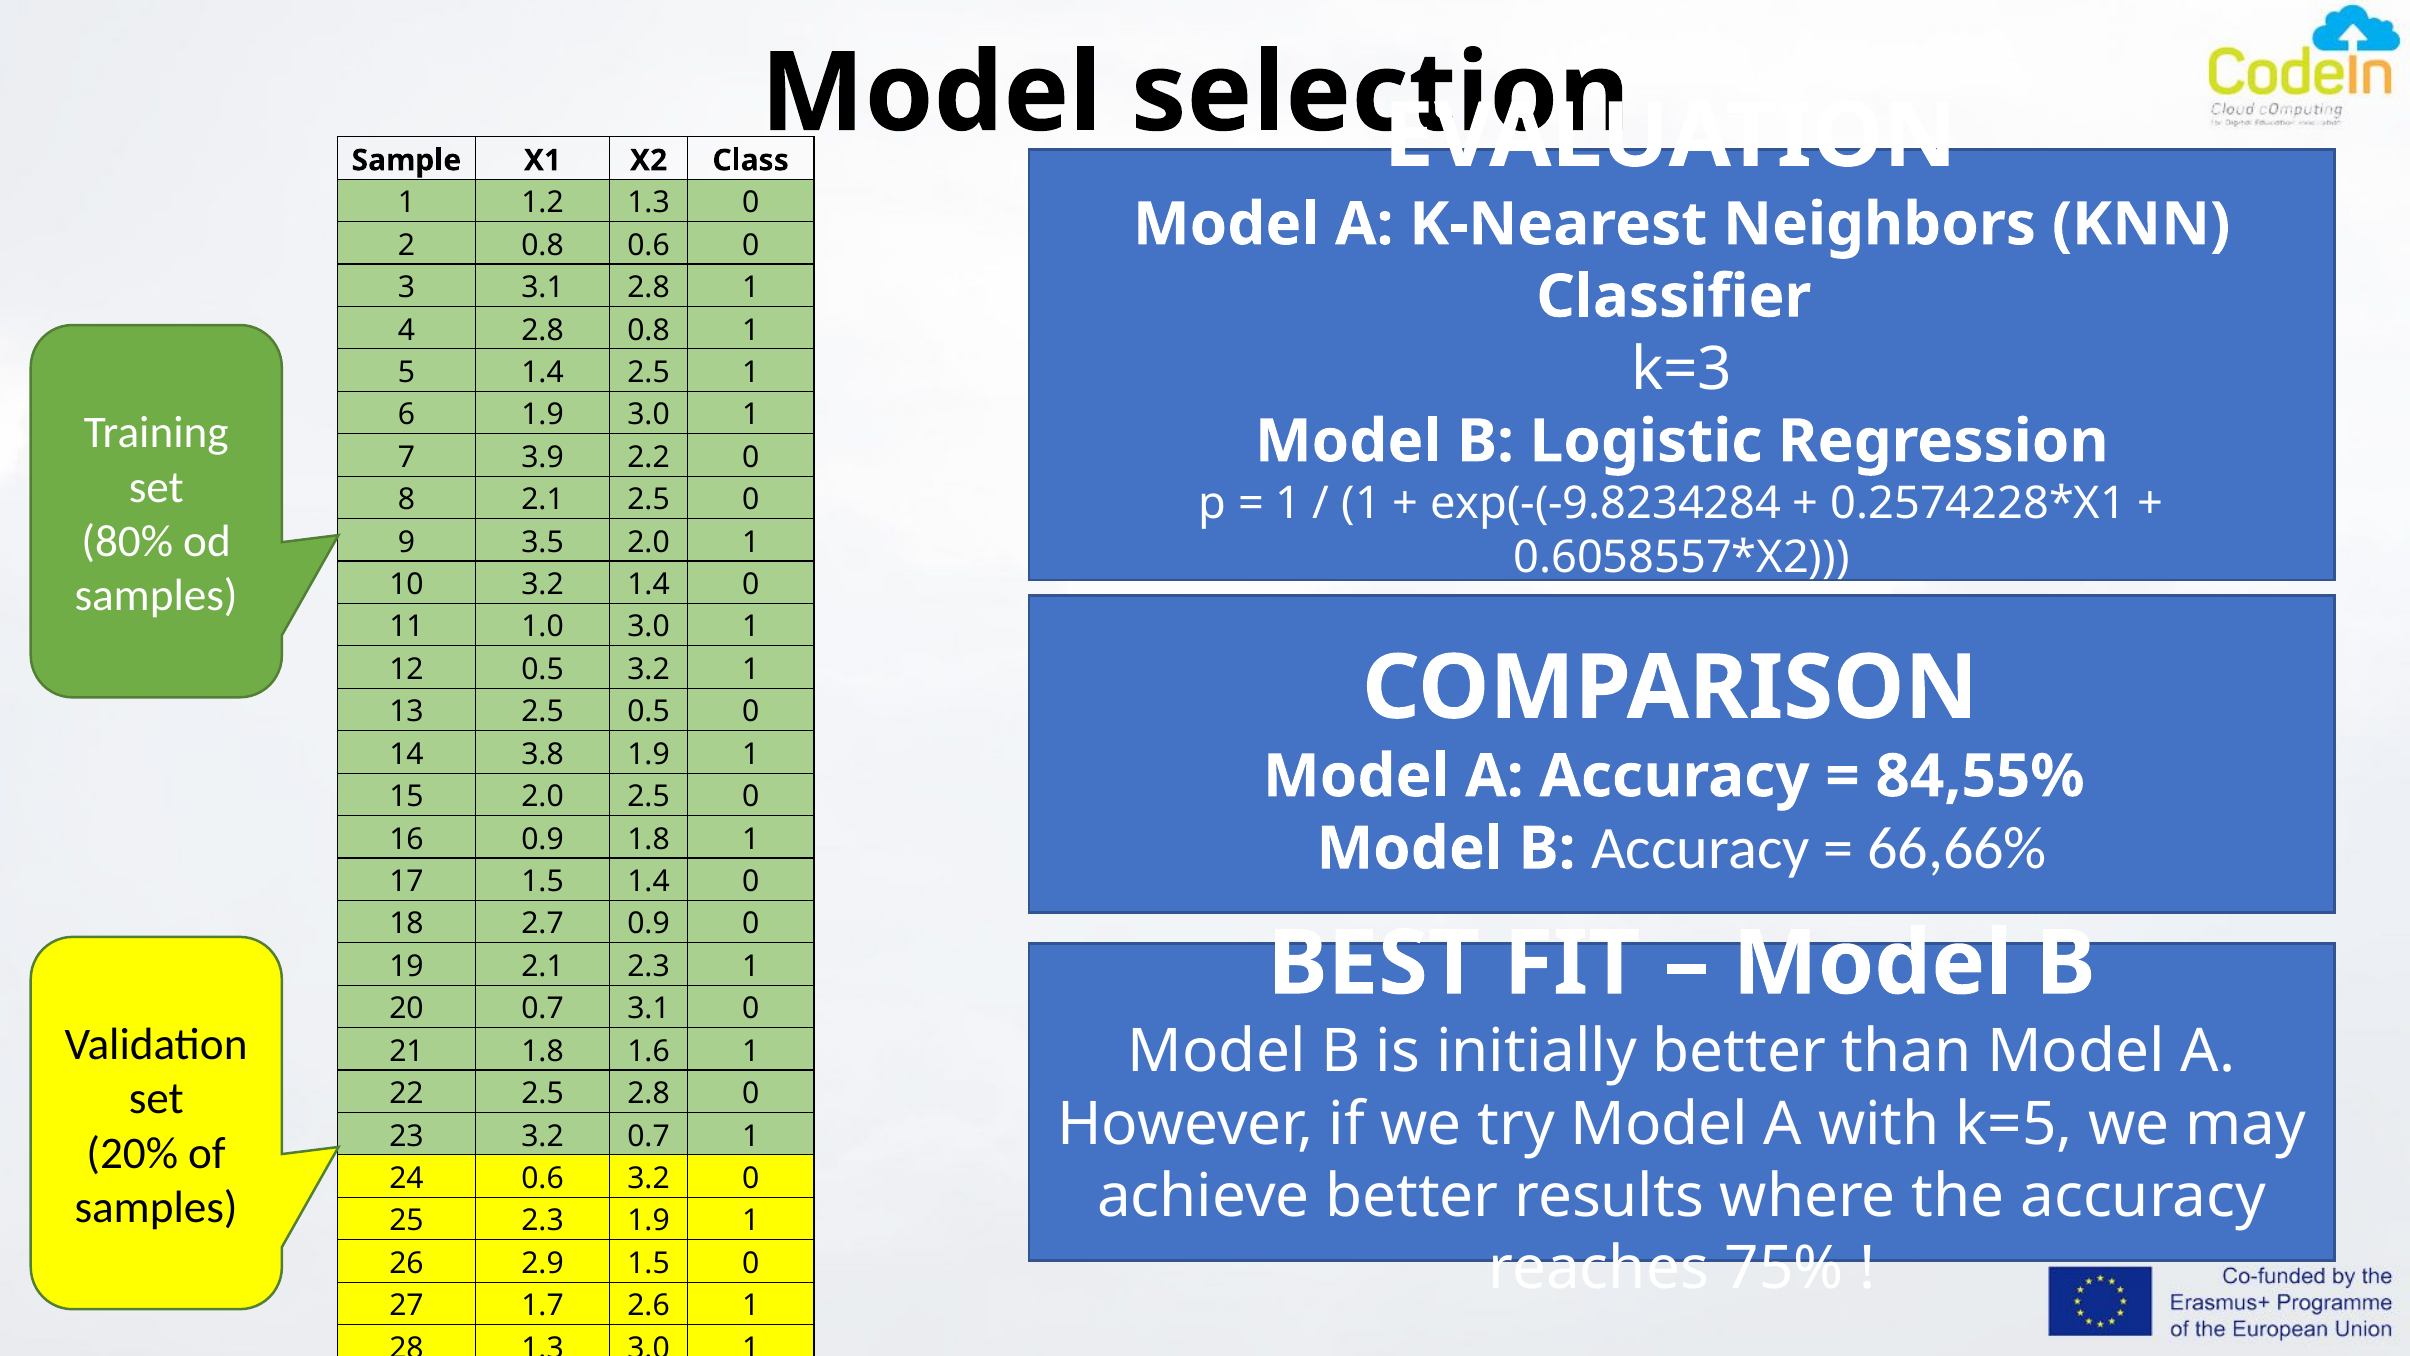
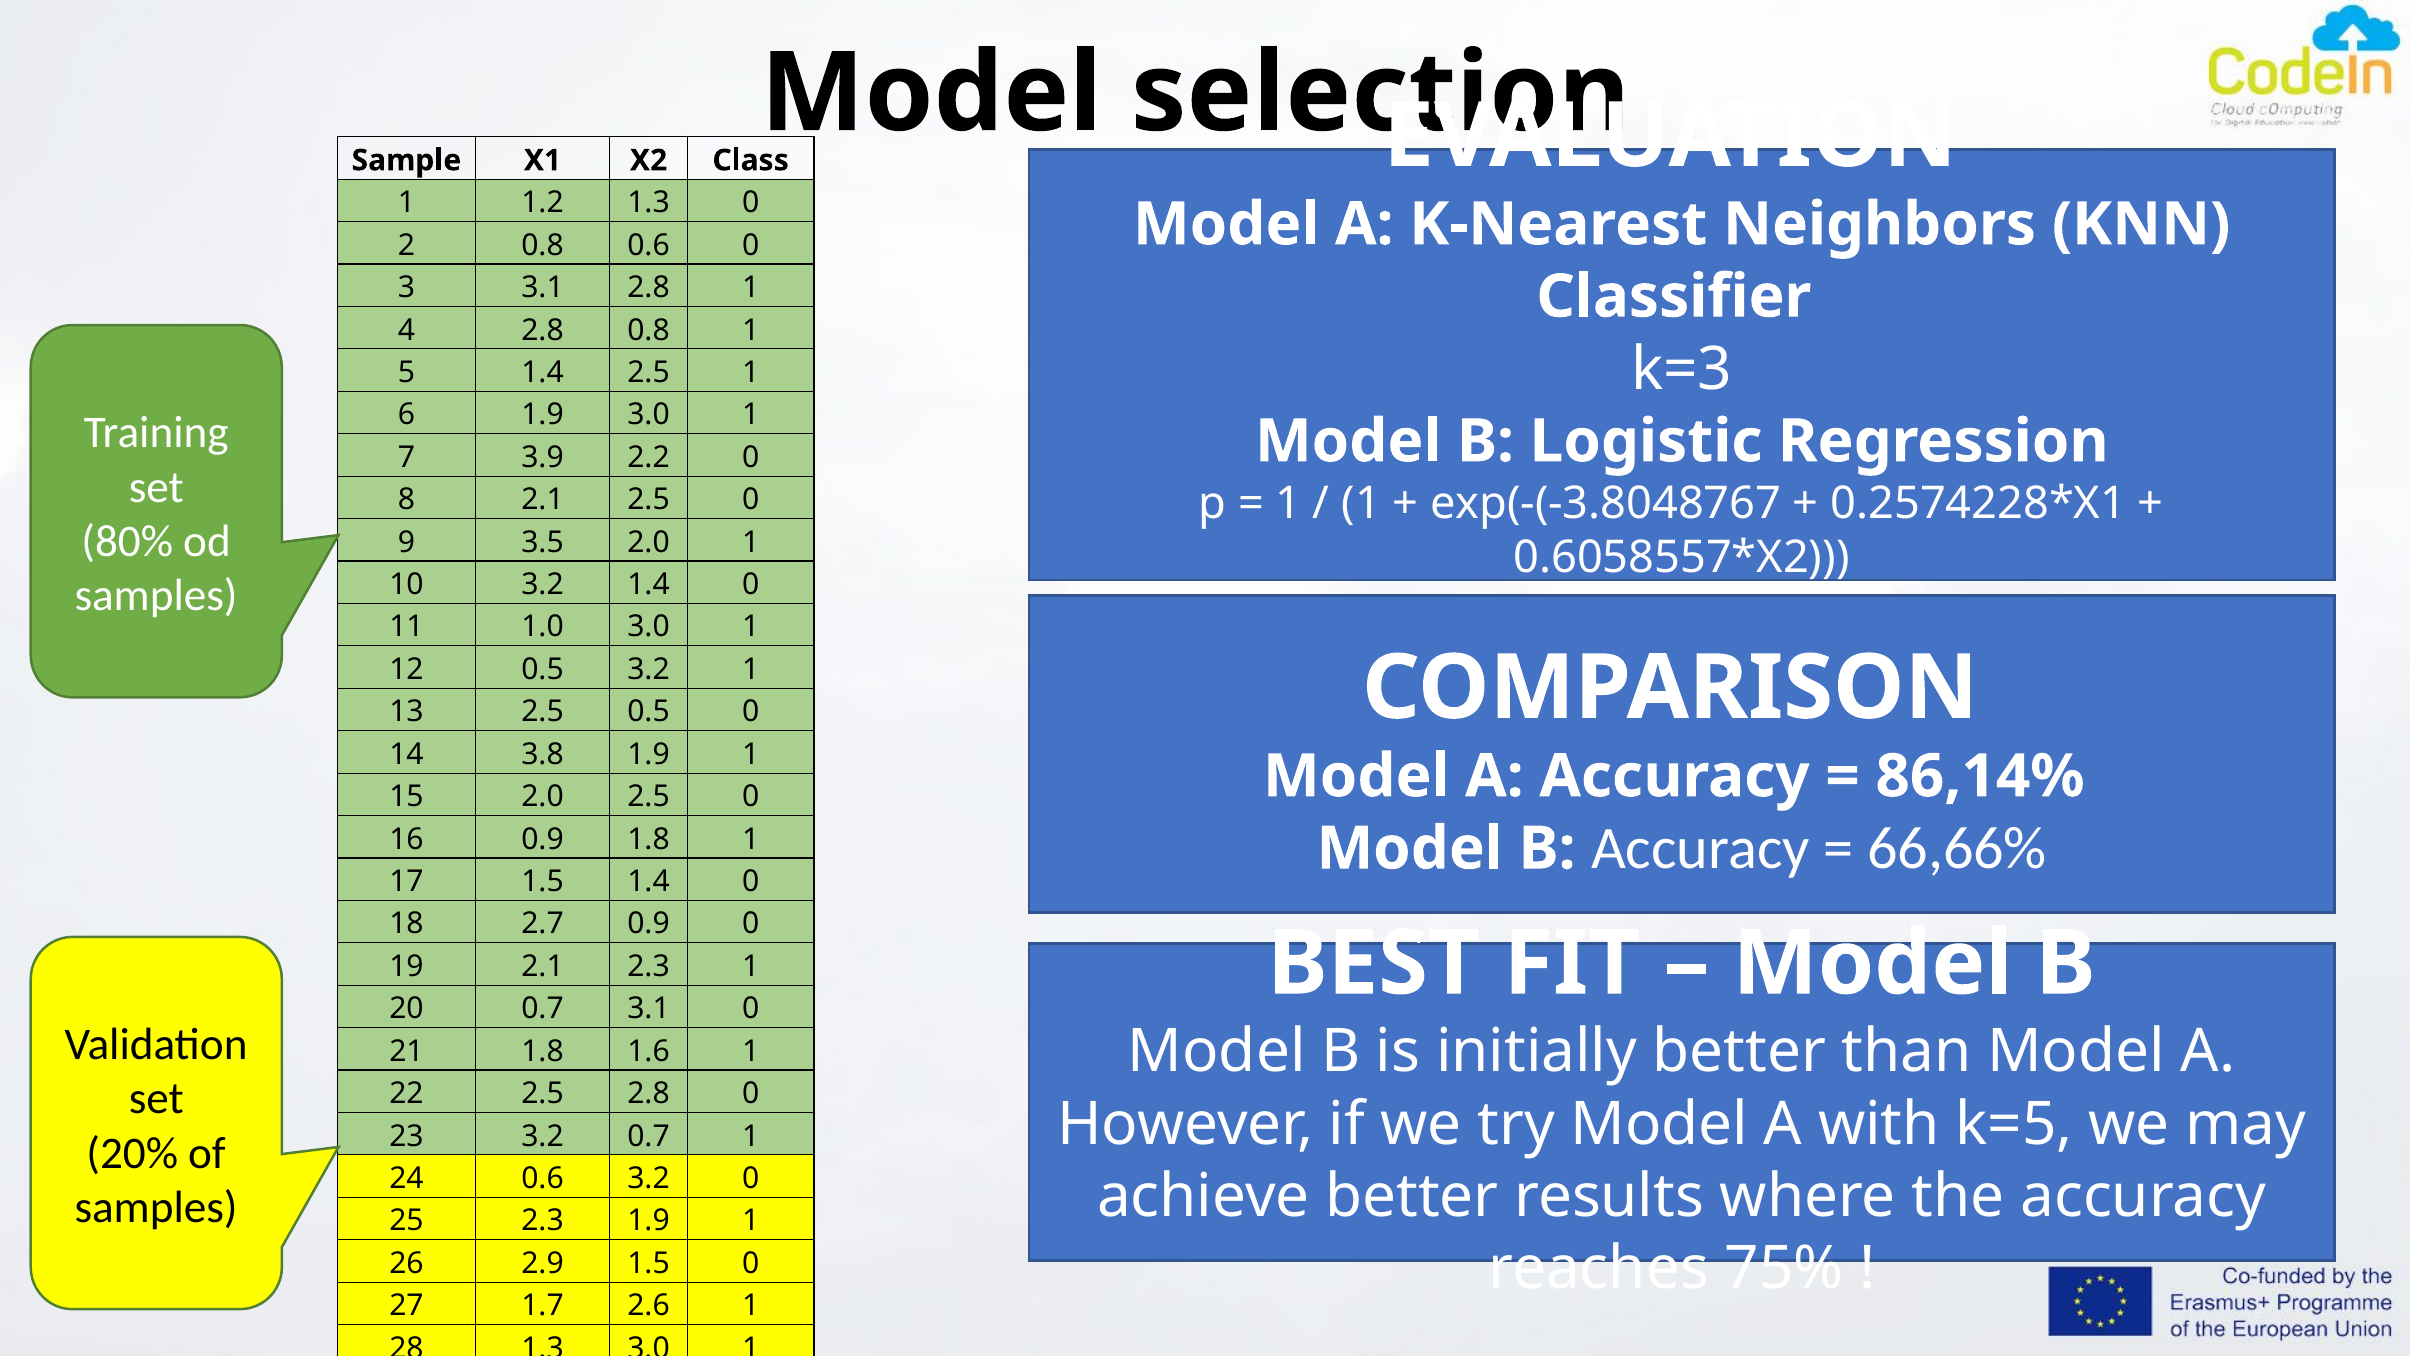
exp(-(-9.8234284: exp(-(-9.8234284 -> exp(-(-3.8048767 (1606, 503)
84,55%: 84,55% -> 86,14% (1980, 776)
